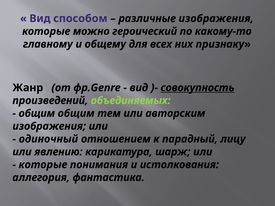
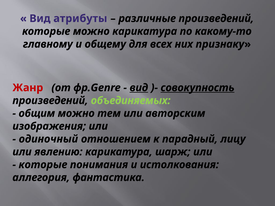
способом: способом -> атрибуты (80, 19)
различные изображения: изображения -> произведений (216, 19)
можно героический: героический -> карикатура (145, 31)
Жанр colour: black -> red (28, 88)
вид underline: none -> present (139, 88)
общим общим: общим -> можно (76, 113)
